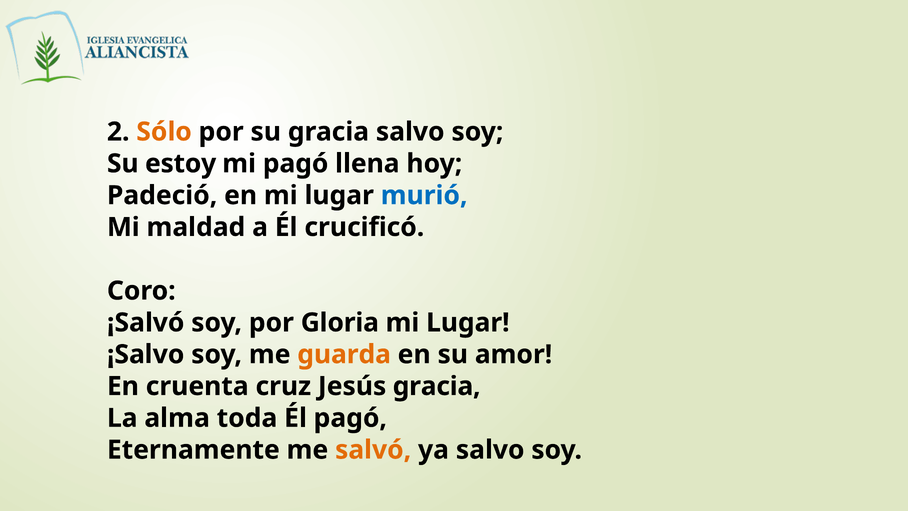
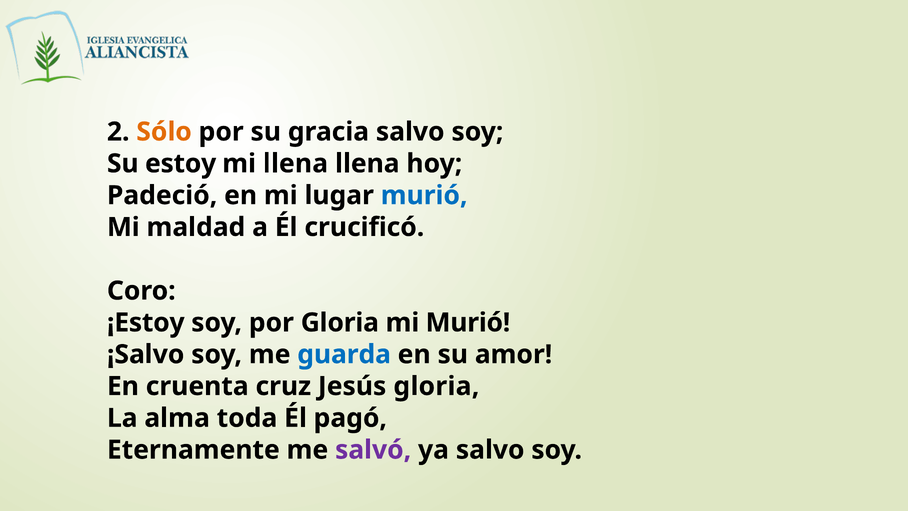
mi pagó: pagó -> llena (295, 164)
¡Salvó: ¡Salvó -> ¡Estoy (146, 323)
Lugar: Lugar -> Murió (468, 323)
guarda colour: orange -> blue (344, 354)
Jesús gracia: gracia -> gloria (436, 386)
salvó colour: orange -> purple (373, 450)
